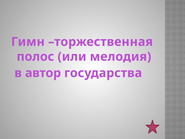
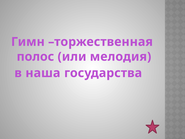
автор: автор -> наша (43, 73)
